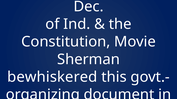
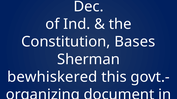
Movie: Movie -> Bases (135, 42)
